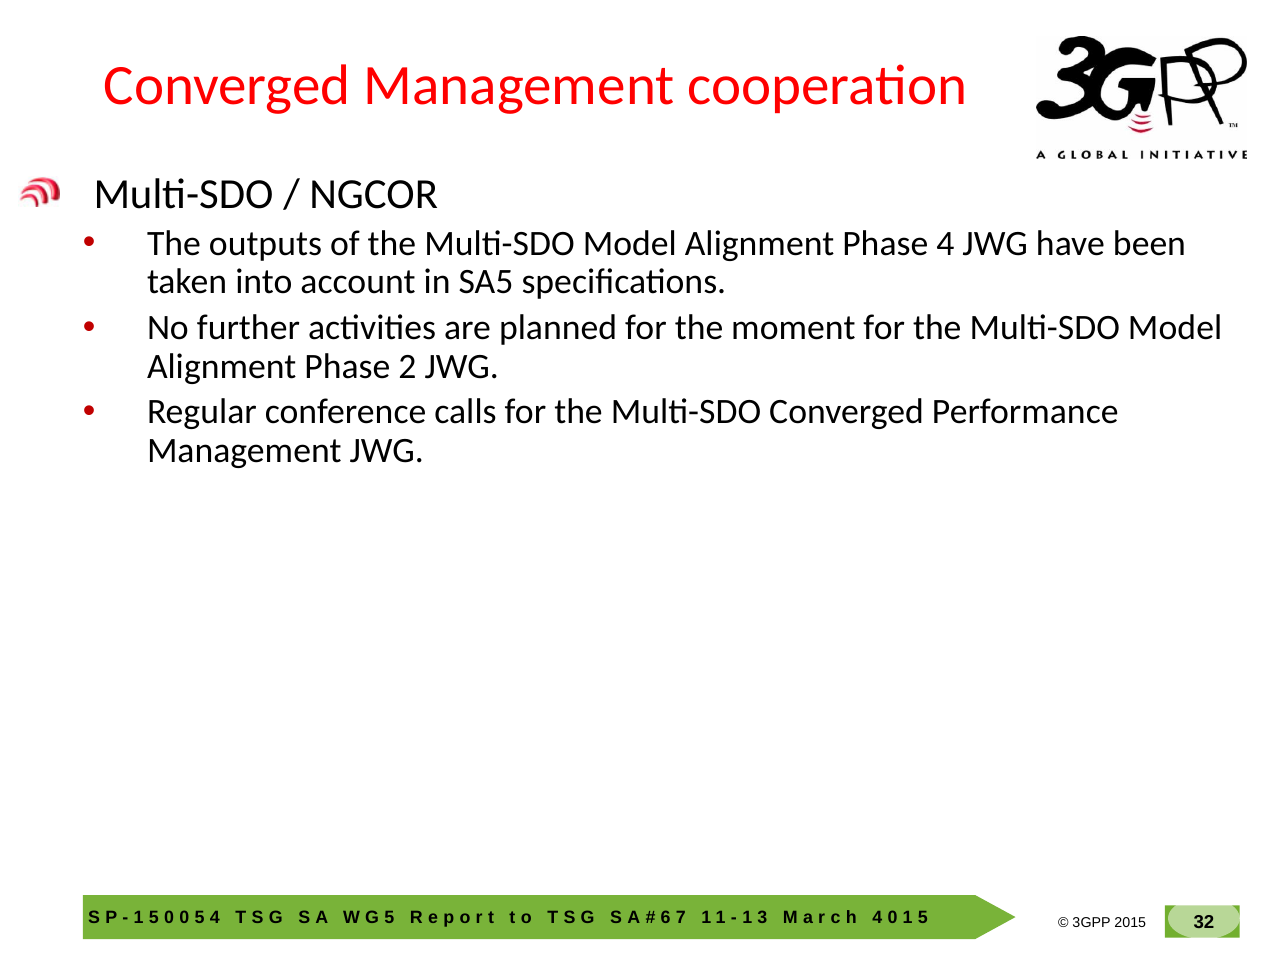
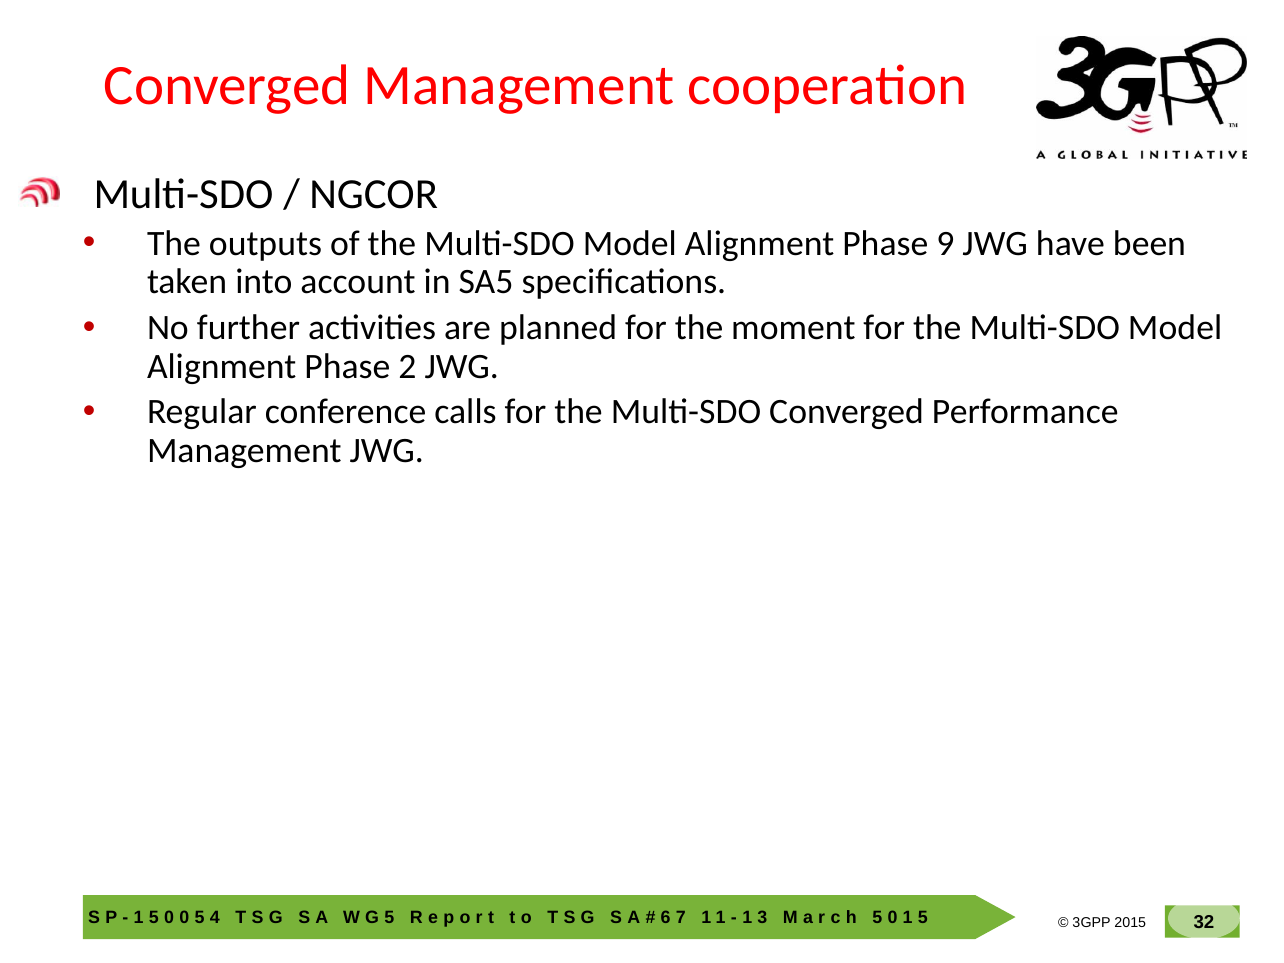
Phase 4: 4 -> 9 (945, 244)
4: 4 -> 5 (877, 918)
